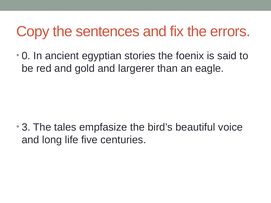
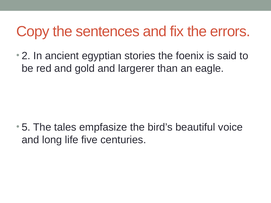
0: 0 -> 2 (26, 56)
3: 3 -> 5 (26, 127)
